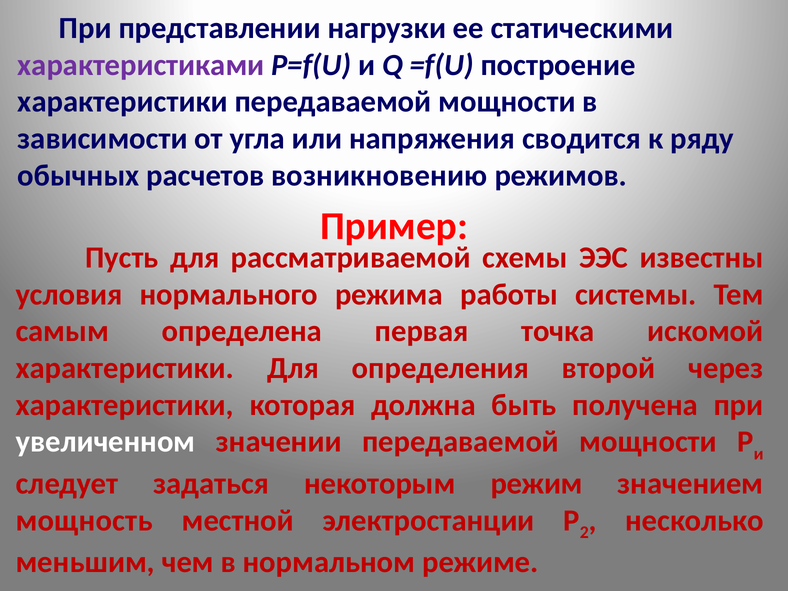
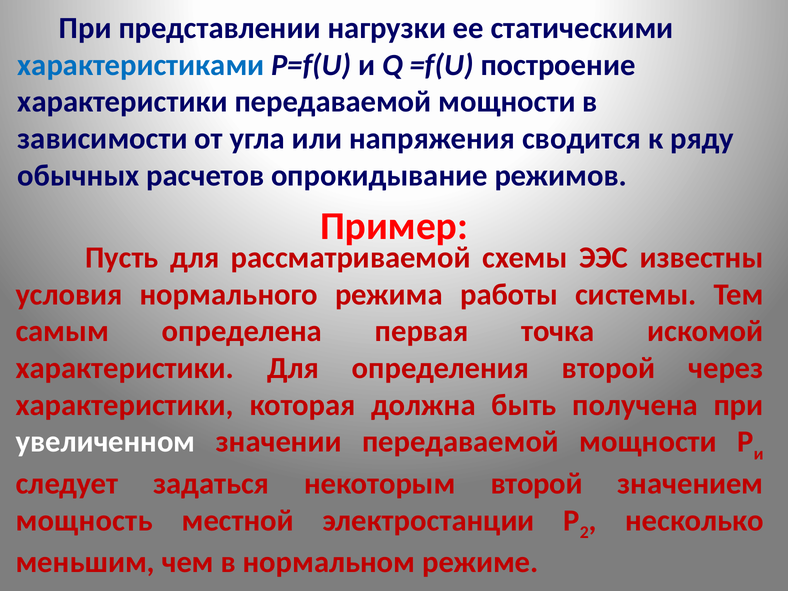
характеристиками colour: purple -> blue (141, 65)
возникновению: возникновению -> опрокидывание (379, 175)
некоторым режим: режим -> второй (537, 484)
